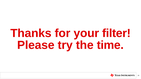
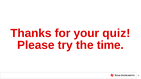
filter: filter -> quiz (116, 33)
